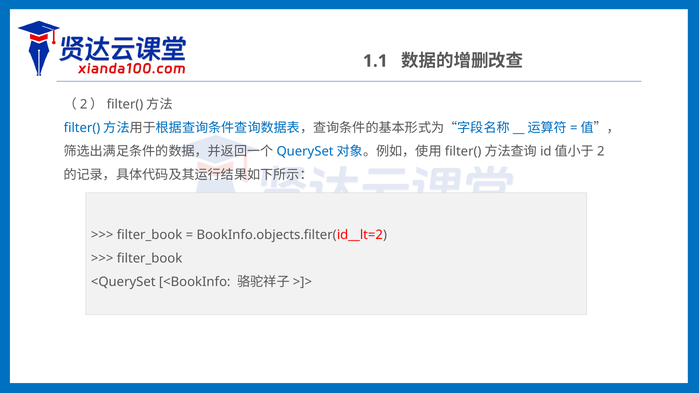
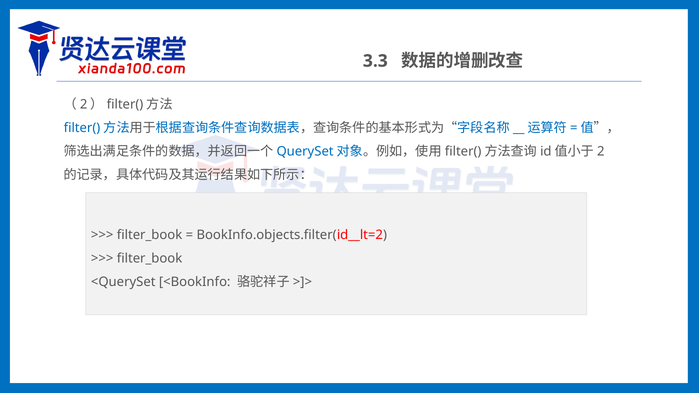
1.1: 1.1 -> 3.3 (375, 61)
